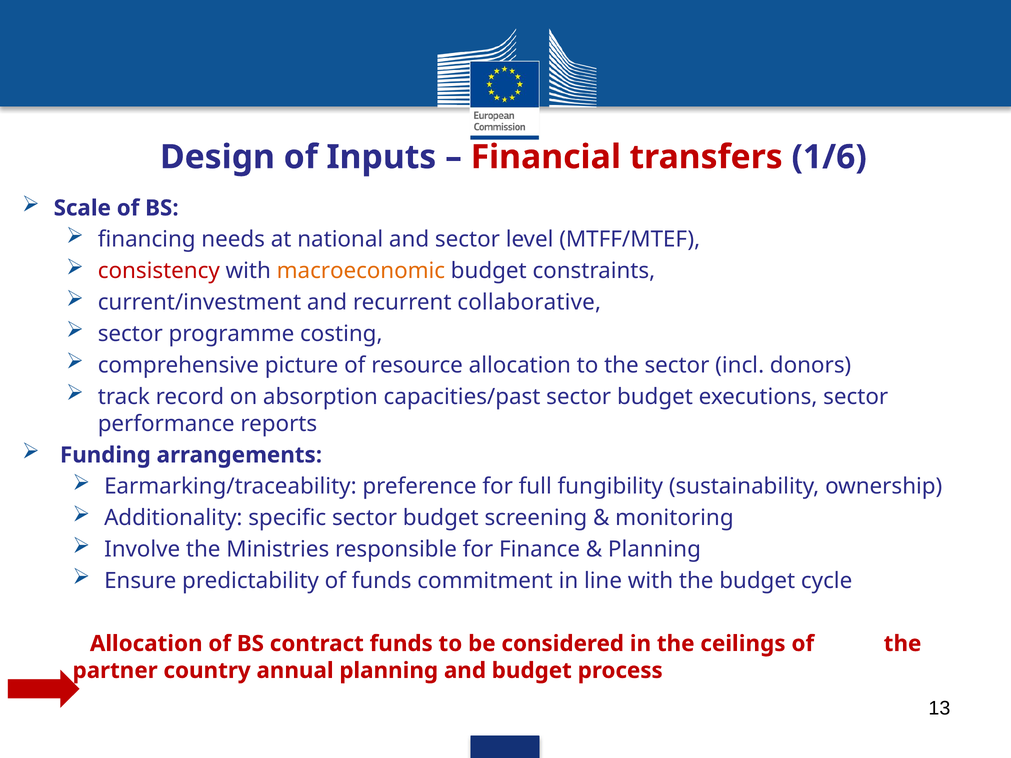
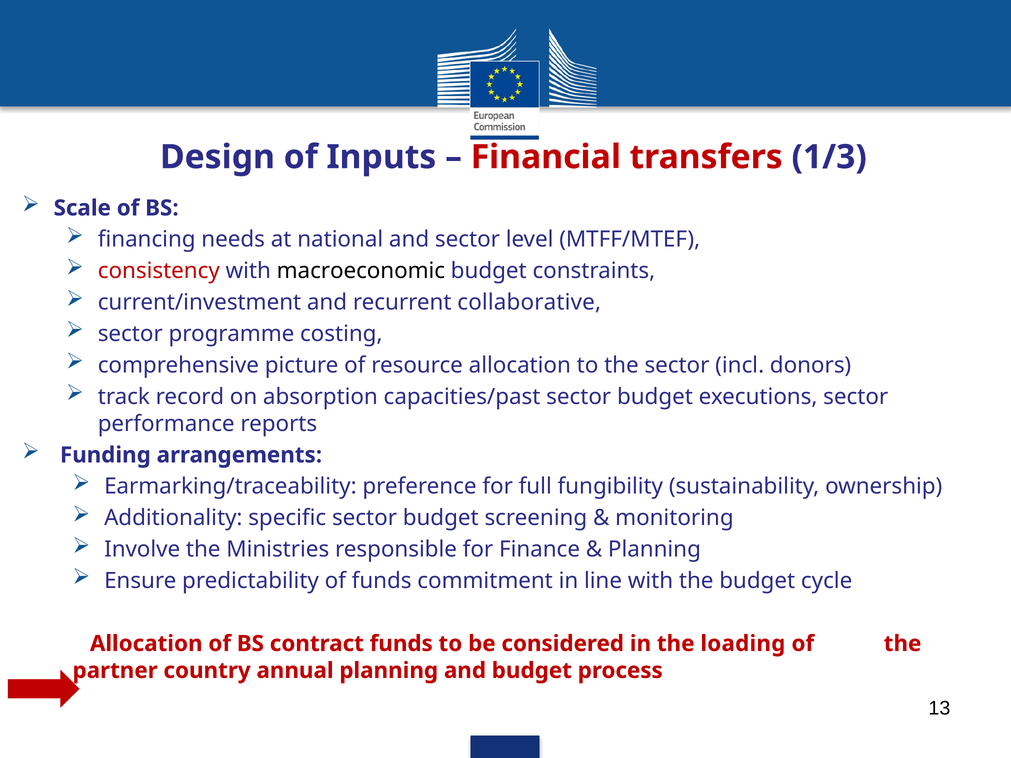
1/6: 1/6 -> 1/3 (829, 157)
macroeconomic colour: orange -> black (361, 271)
ceilings: ceilings -> loading (743, 644)
